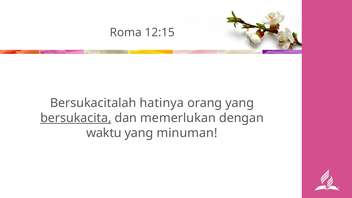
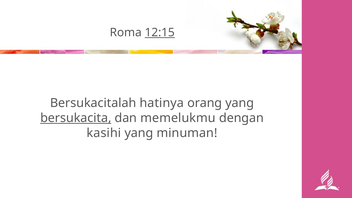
12:15 underline: none -> present (160, 33)
memerlukan: memerlukan -> memelukmu (178, 118)
waktu: waktu -> kasihi (104, 133)
